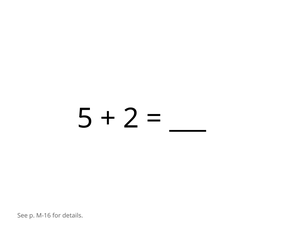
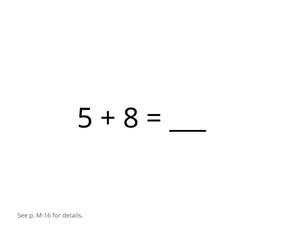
2: 2 -> 8 (131, 119)
